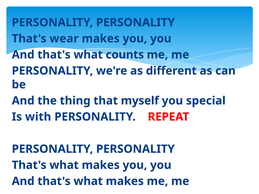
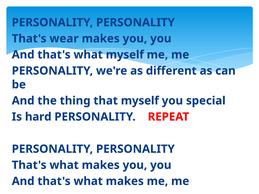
what counts: counts -> myself (125, 55)
with: with -> hard (38, 117)
